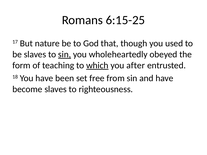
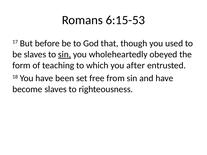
6:15-25: 6:15-25 -> 6:15-53 (125, 20)
nature: nature -> before (47, 43)
which underline: present -> none (97, 66)
